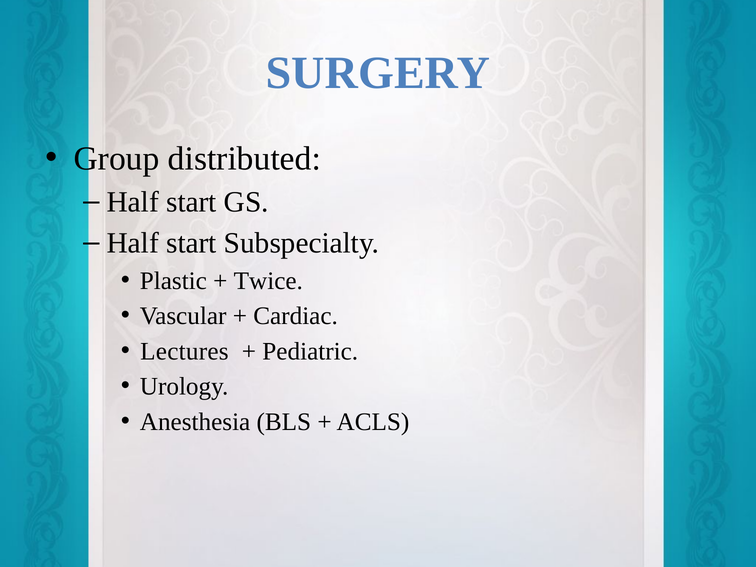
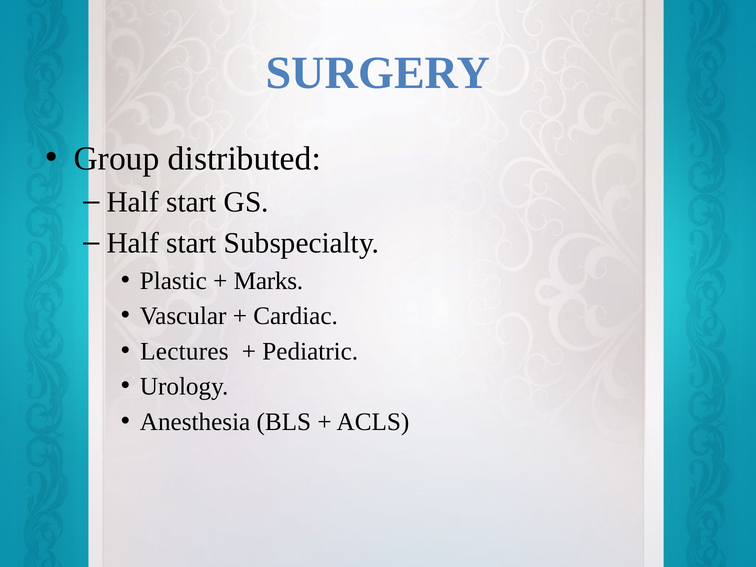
Twice: Twice -> Marks (268, 281)
